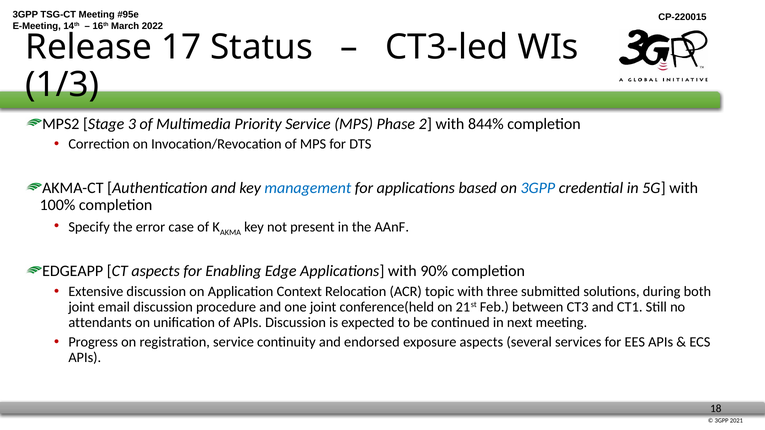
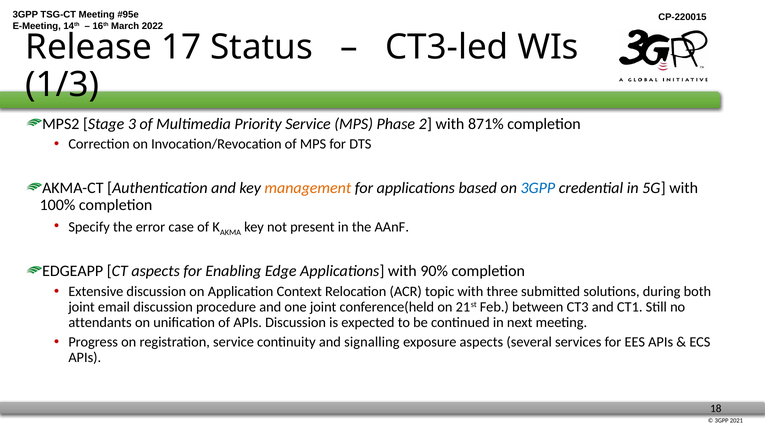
844%: 844% -> 871% (486, 124)
management colour: blue -> orange (308, 188)
endorsed: endorsed -> signalling (372, 342)
